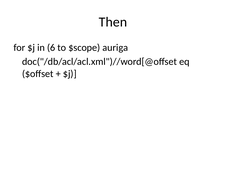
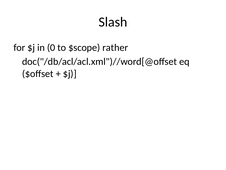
Then: Then -> Slash (113, 22)
6: 6 -> 0 (51, 47)
auriga: auriga -> rather (115, 47)
